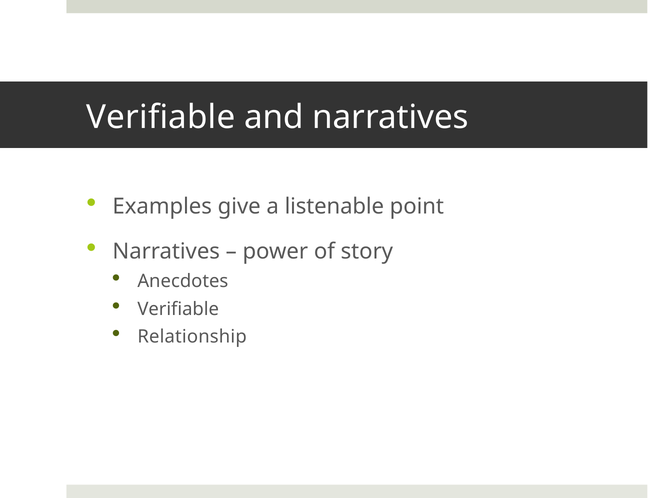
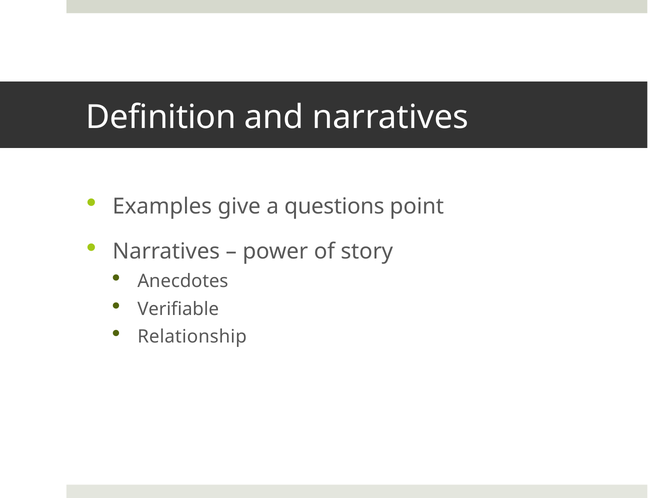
Verifiable: Verifiable -> Definition (161, 117)
listenable: listenable -> questions (334, 207)
